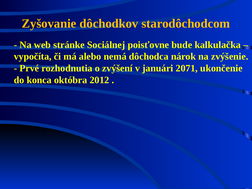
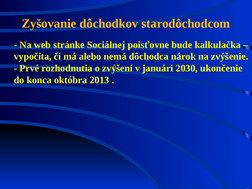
2071: 2071 -> 2030 (187, 68)
2012: 2012 -> 2013 (99, 80)
